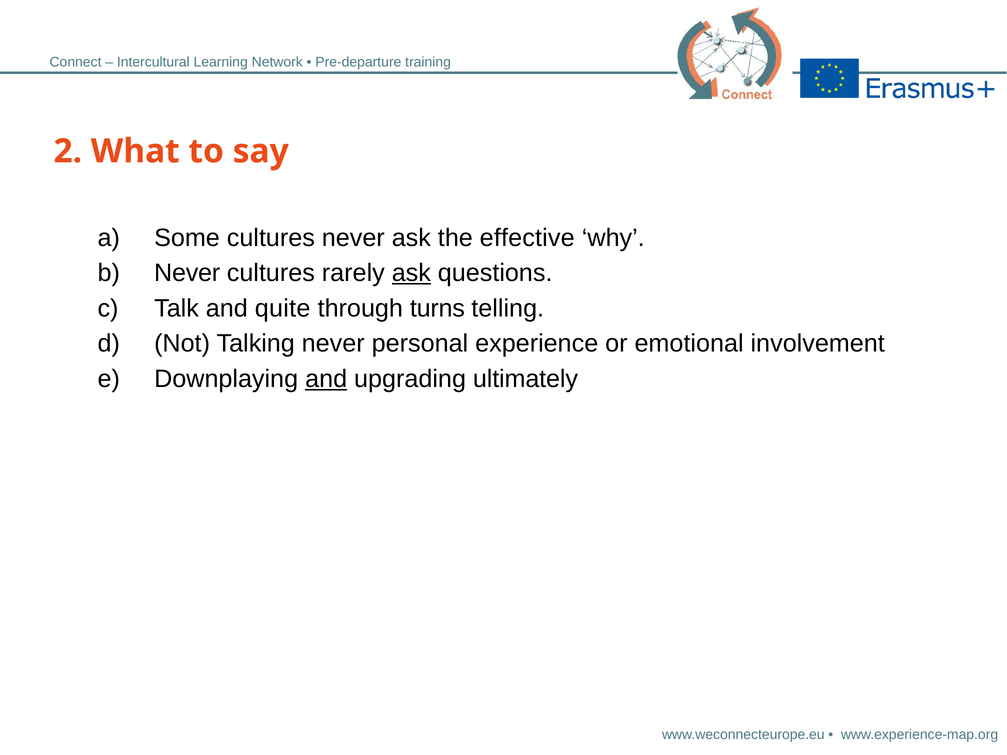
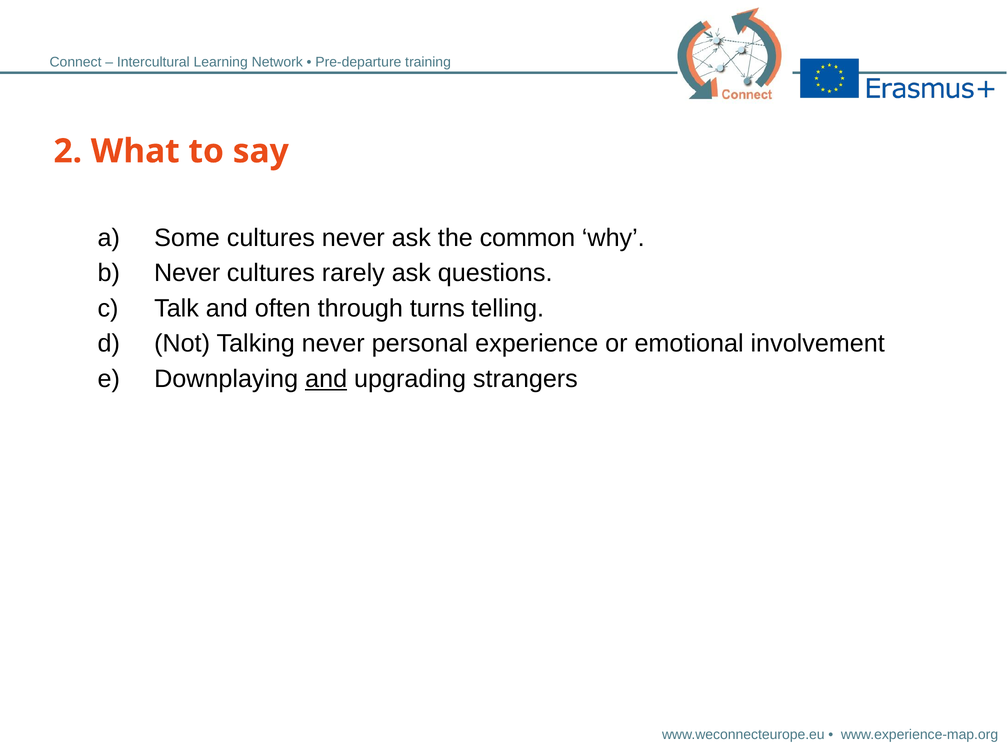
effective: effective -> common (527, 238)
ask underline: present -> none (411, 273)
quite: quite -> often (283, 308)
ultimately: ultimately -> strangers (525, 379)
